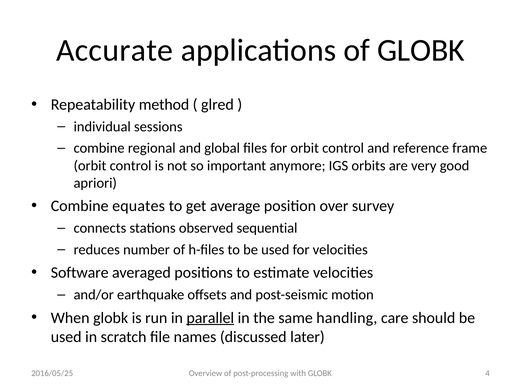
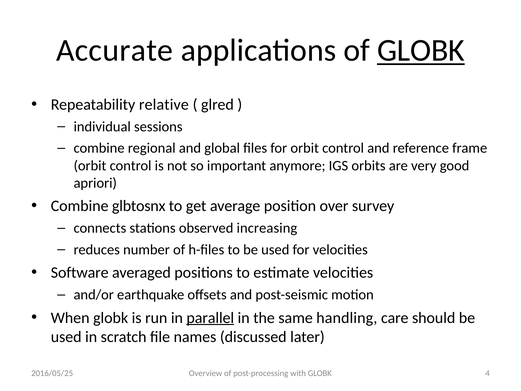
GLOBK underline: none -> present (421, 50)
method: method -> relative (164, 104)
equates: equates -> glbtosnx (139, 206)
sequential: sequential -> increasing (267, 228)
